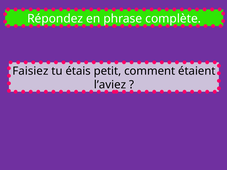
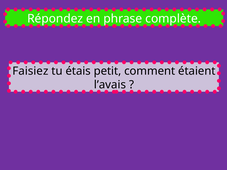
l’aviez: l’aviez -> l’avais (110, 85)
